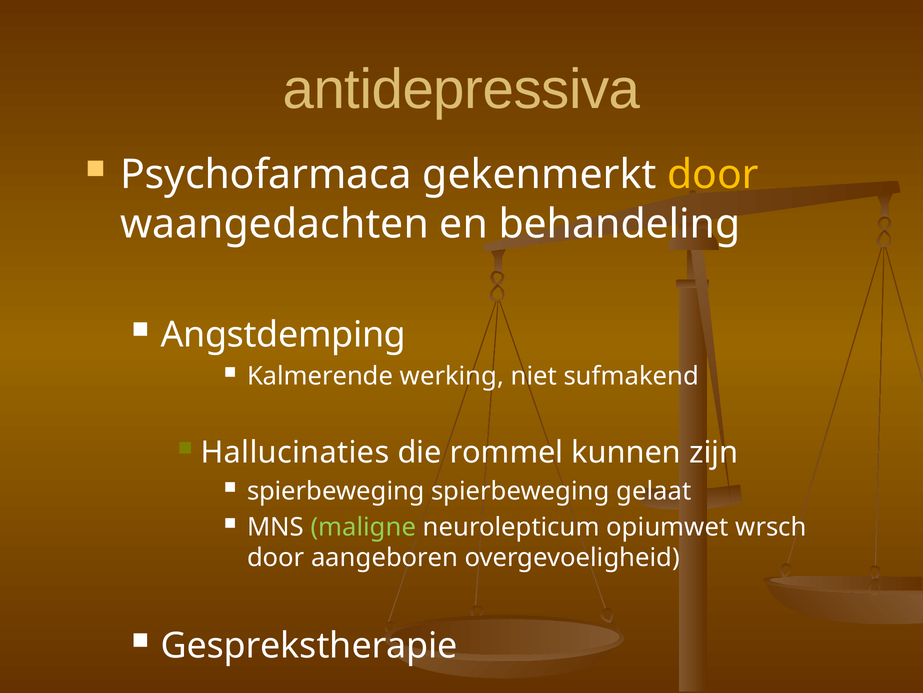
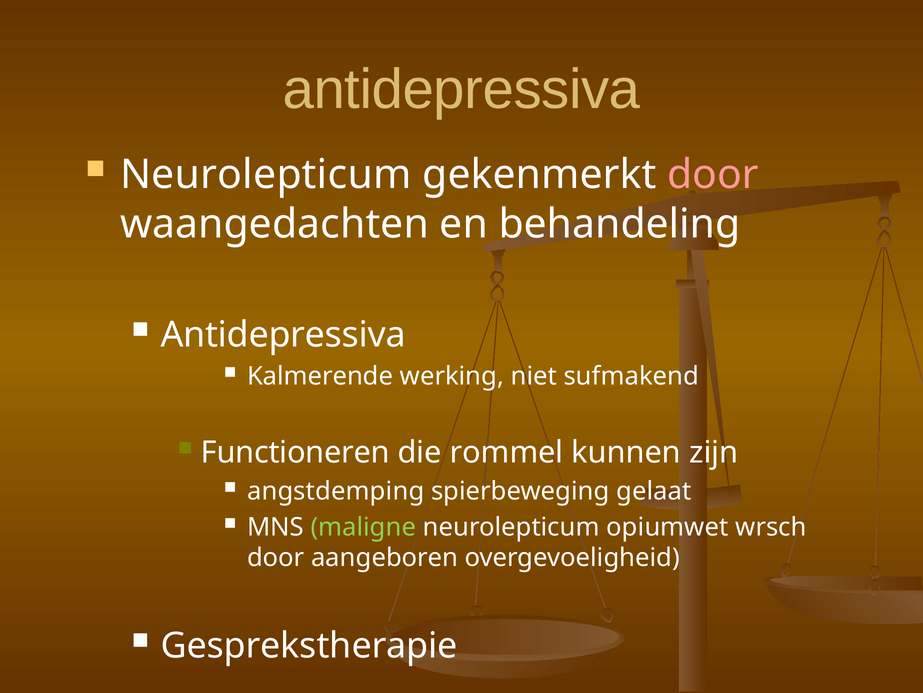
Psychofarmaca: Psychofarmaca -> Neurolepticum (266, 175)
door colour: yellow -> pink (713, 175)
Angstdemping: Angstdemping -> Antidepressiva (283, 334)
Hallucinaties: Hallucinaties -> Functioneren (295, 452)
spierbeweging: spierbeweging -> angstdemping (336, 491)
